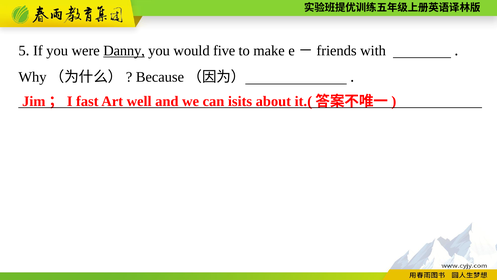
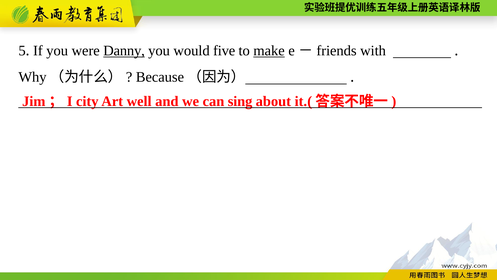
make underline: none -> present (269, 51)
fast: fast -> city (87, 101)
isits: isits -> sing (240, 101)
